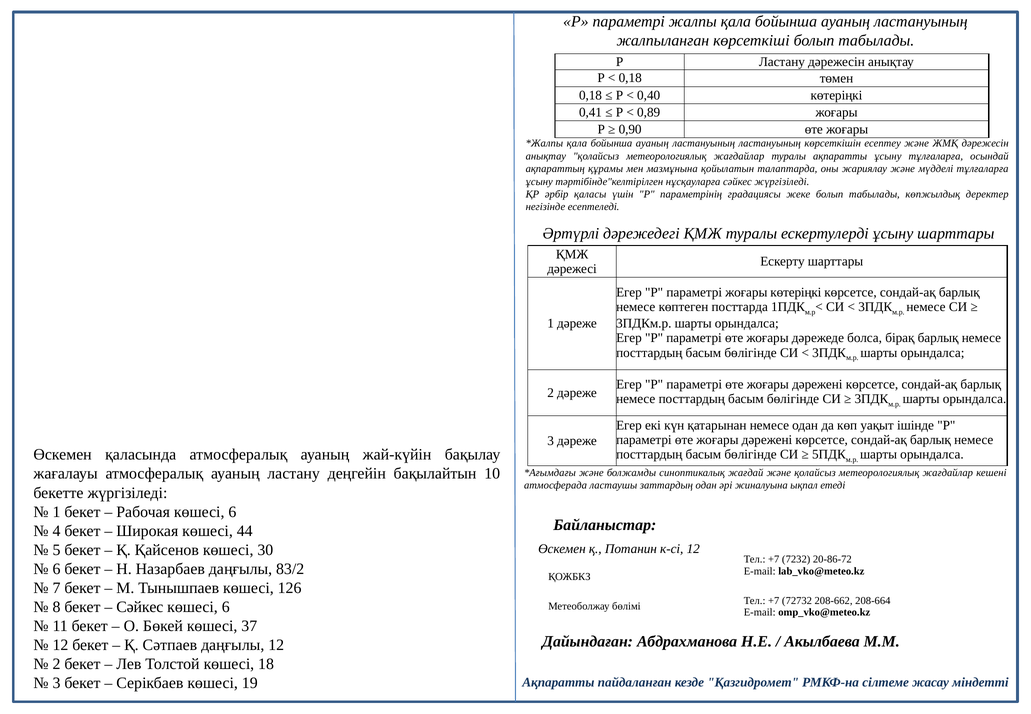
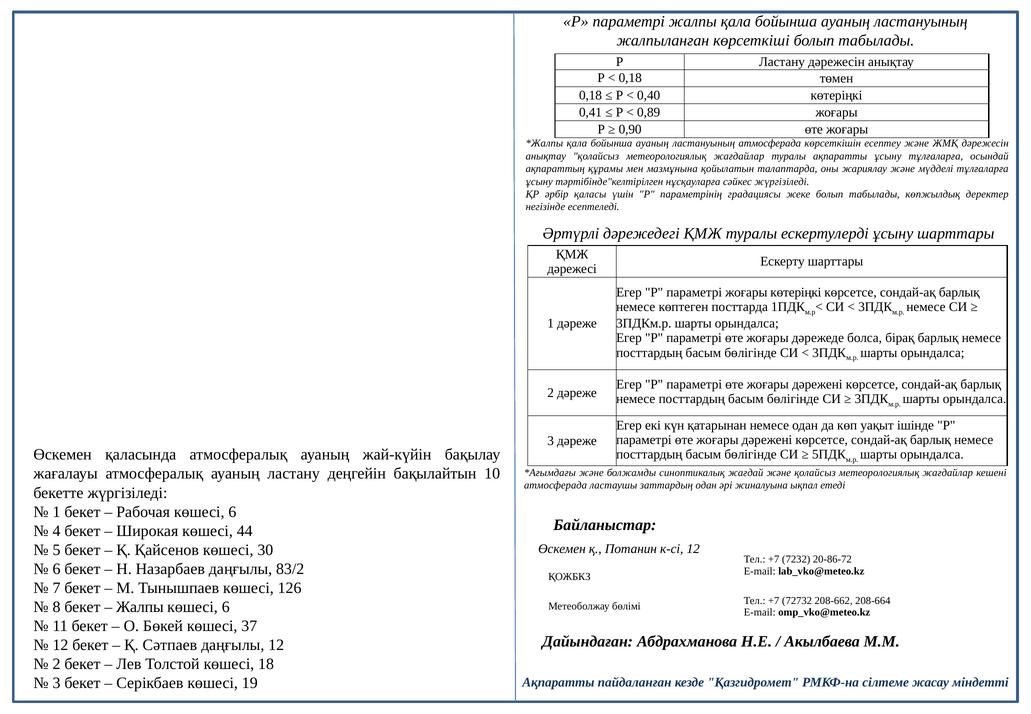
ластануының ластануының: ластануының -> атмосферада (770, 143)
Сәйкес: Сәйкес -> Жалпы (140, 607)
